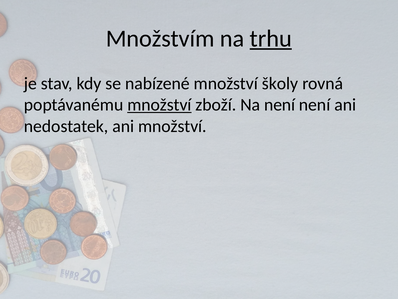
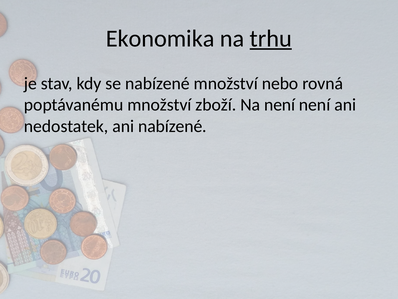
Množstvím: Množstvím -> Ekonomika (160, 39)
školy: školy -> nebo (280, 83)
množství underline: present -> none (159, 105)
ani množství: množství -> nabízené (172, 126)
